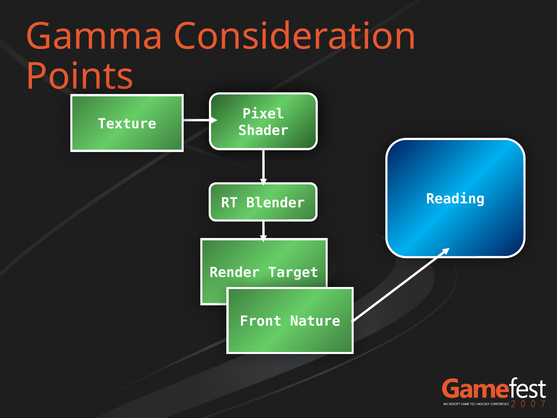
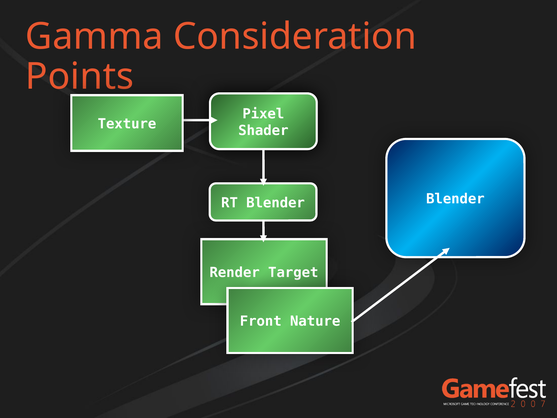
Reading: Reading -> Blender (455, 199)
